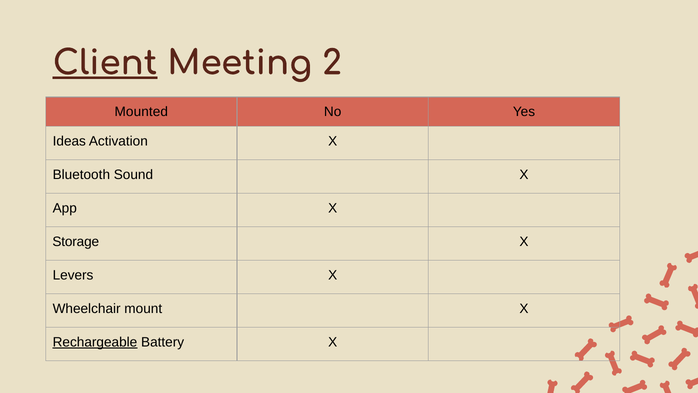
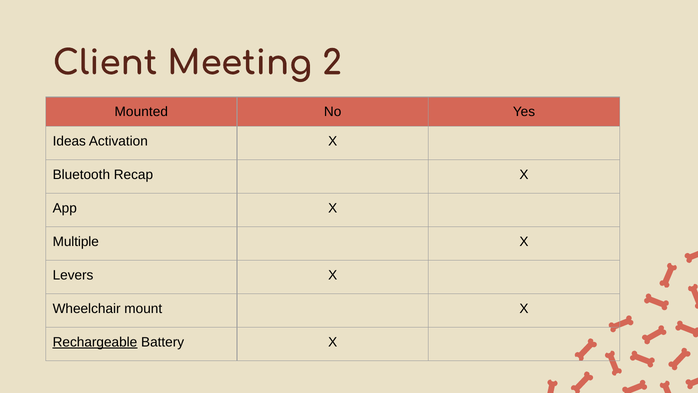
Client underline: present -> none (105, 63)
Sound: Sound -> Recap (133, 174)
Storage: Storage -> Multiple (76, 241)
